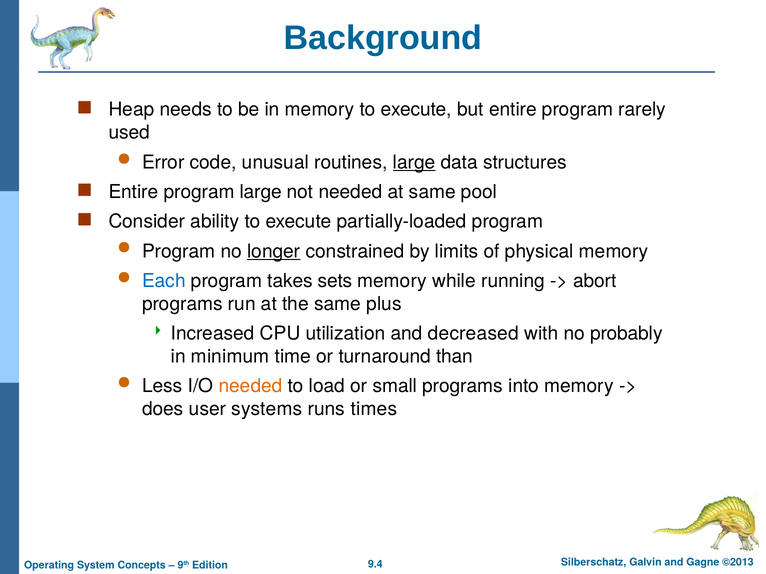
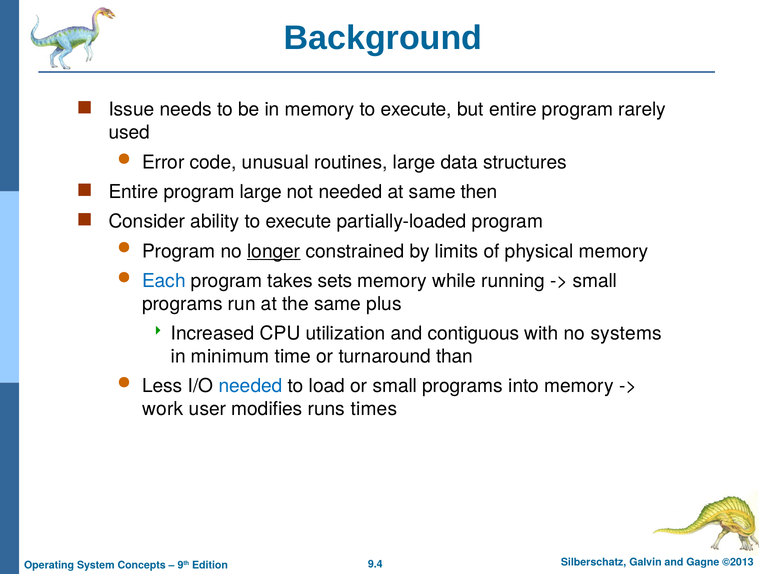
Heap: Heap -> Issue (131, 110)
large underline: present -> none (414, 162)
pool: pool -> then (479, 192)
abort: abort -> small (595, 281)
decreased: decreased -> contiguous (474, 334)
probably: probably -> systems (626, 334)
needed colour: orange -> blue (251, 386)
does: does -> work (163, 409)
systems: systems -> modifies (267, 409)
